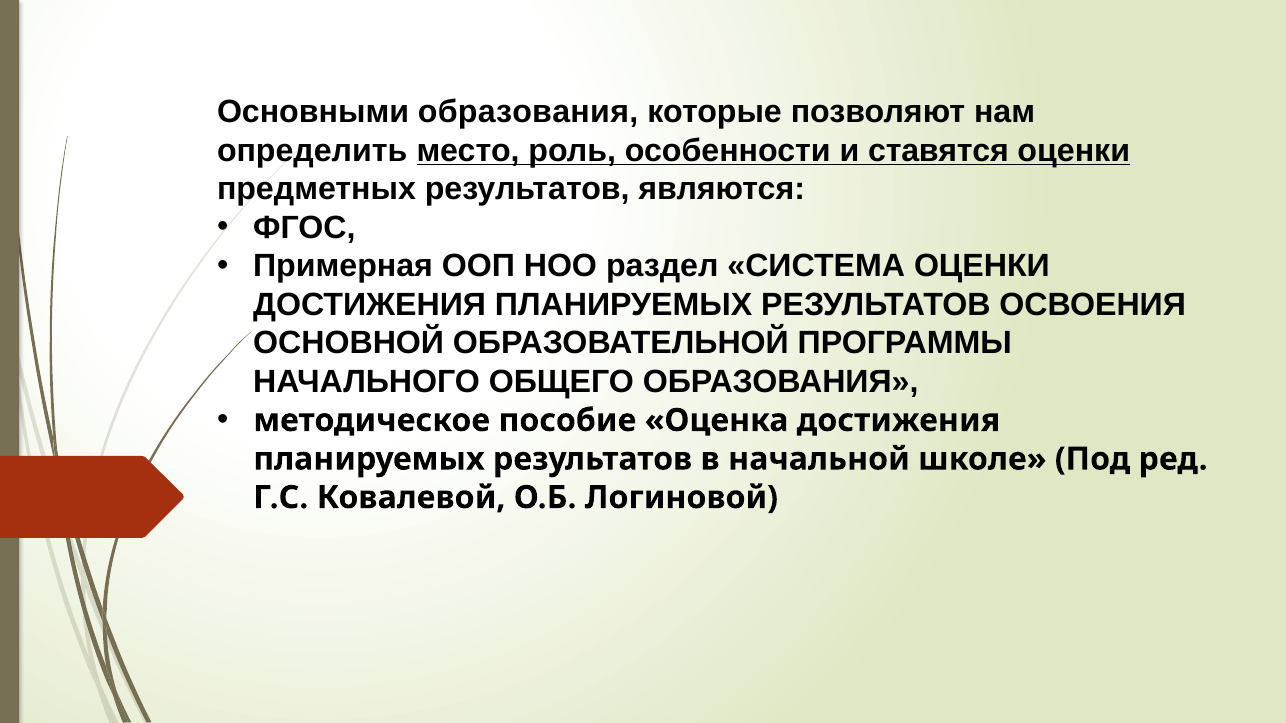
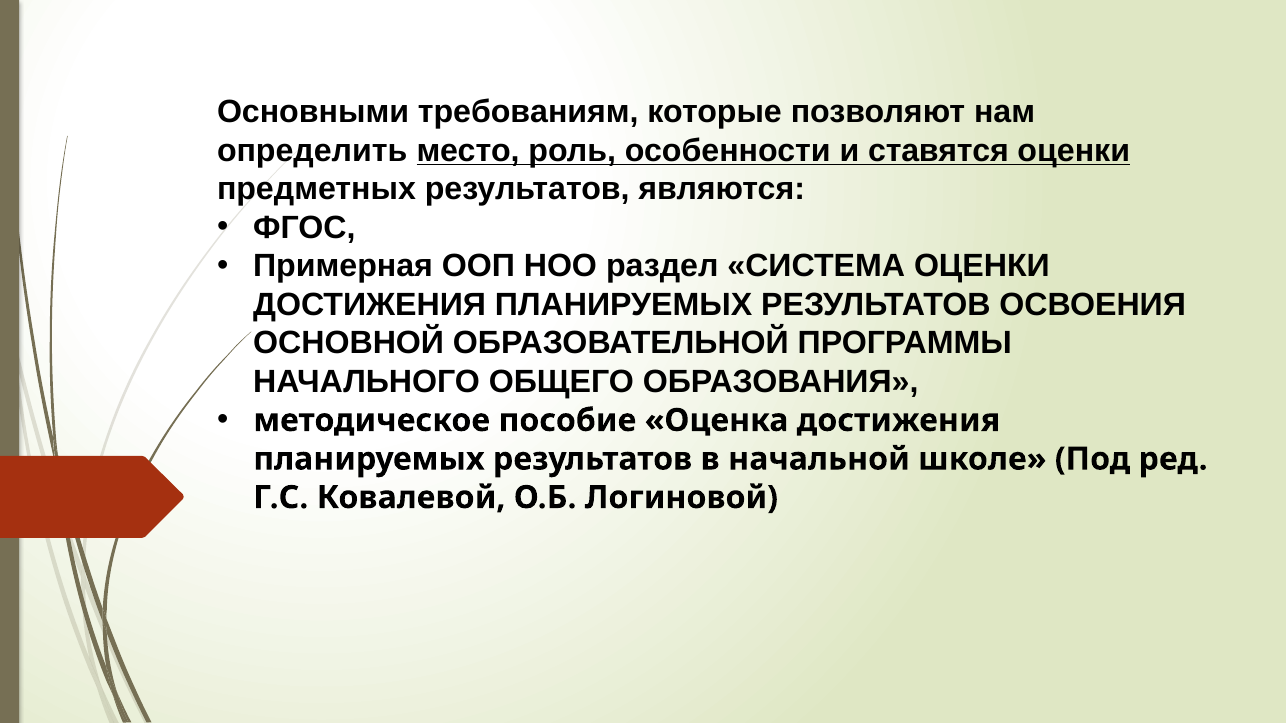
Основными образования: образования -> требованиям (528, 112)
